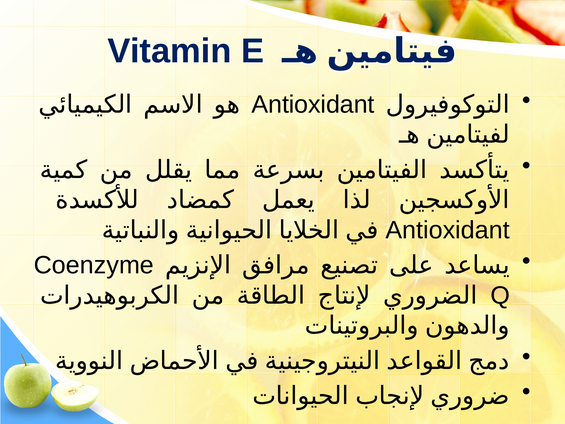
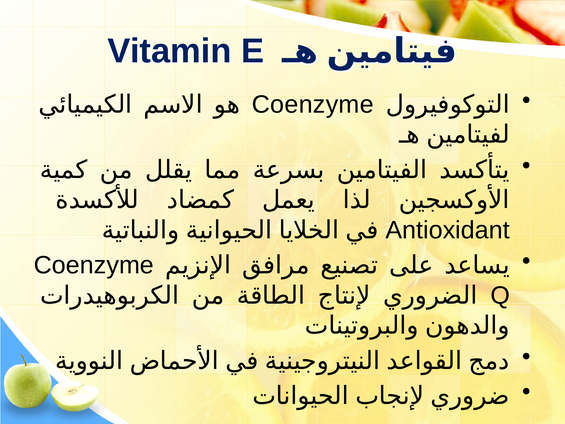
Antioxidant: Antioxidant -> Coenzyme (313, 104)
